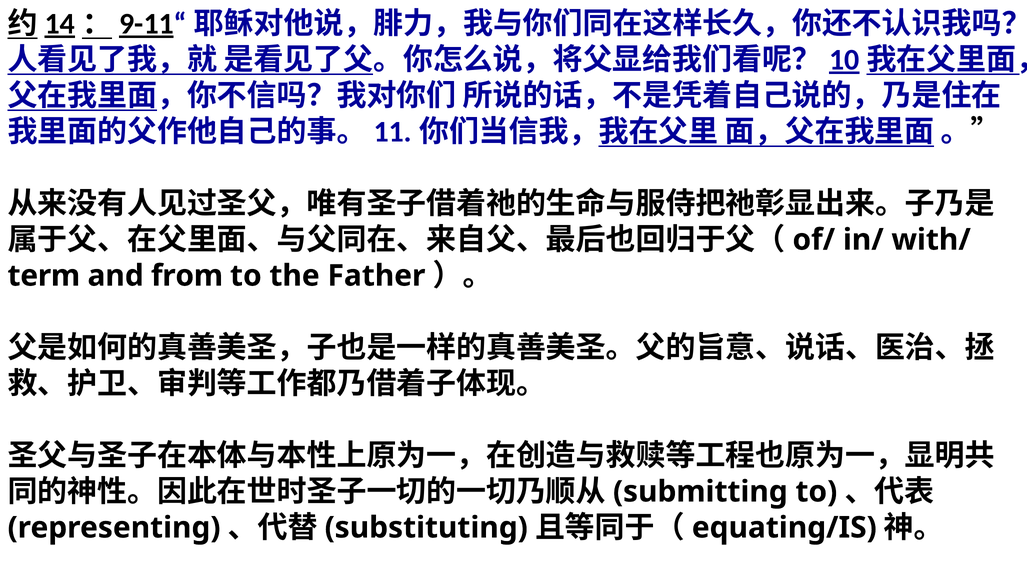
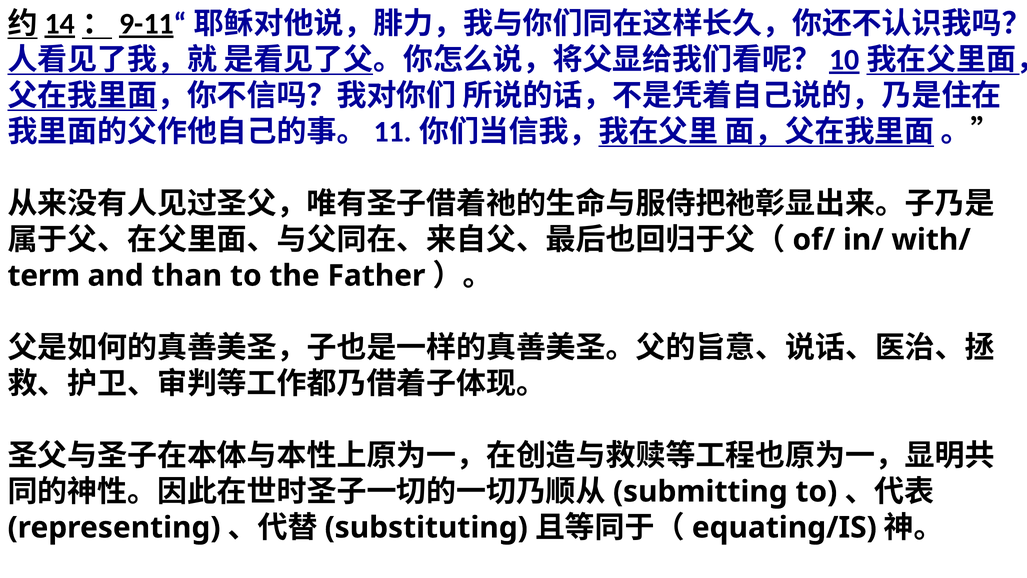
from: from -> than (187, 276)
